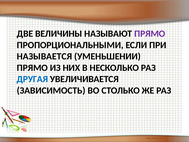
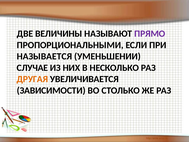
ПРЯМО: ПРЯМО -> СЛУЧАЕ (32, 68)
ДРУГАЯ colour: blue -> orange (32, 79)
ЗАВИСИМОСТЬ: ЗАВИСИМОСТЬ -> ЗАВИСИМОСТИ (51, 90)
